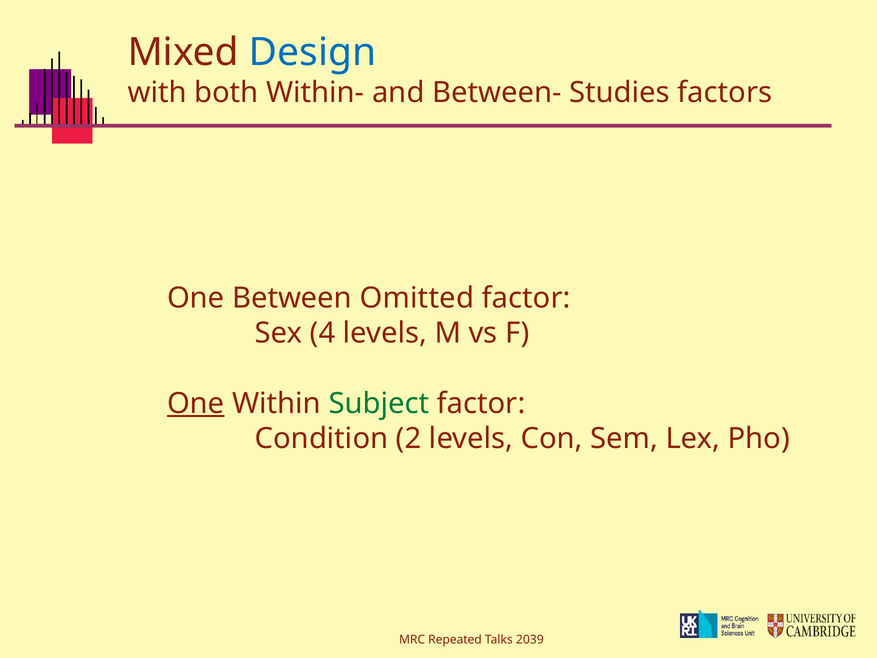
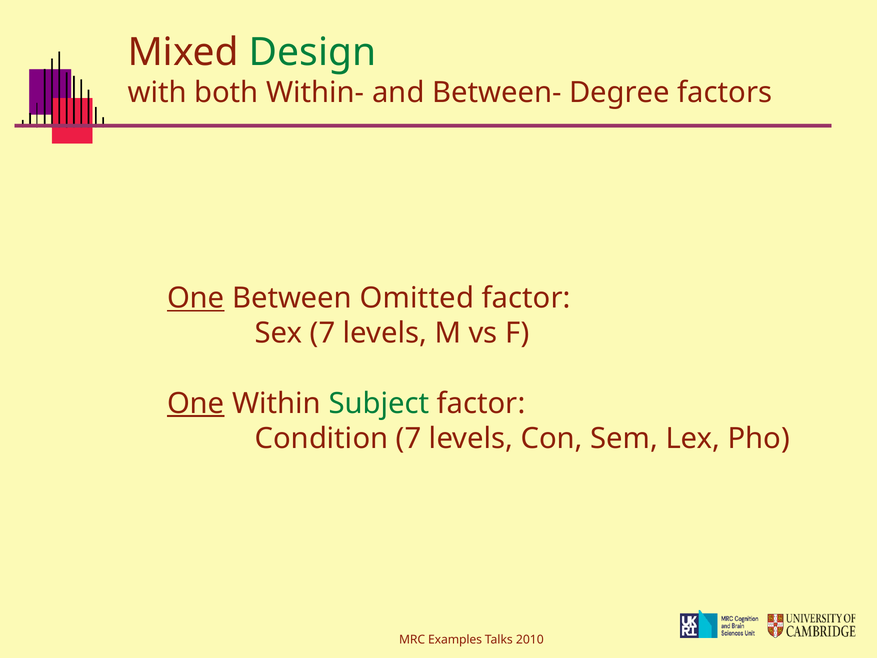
Design colour: blue -> green (313, 52)
Studies: Studies -> Degree (619, 93)
One underline: none -> present (196, 298)
Sex 4: 4 -> 7 (323, 333)
Condition 2: 2 -> 7 (409, 438)
Repeated: Repeated -> Examples (455, 640)
2039: 2039 -> 2010 (530, 640)
